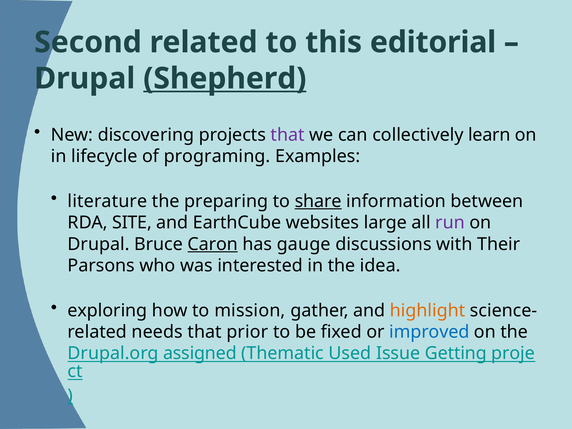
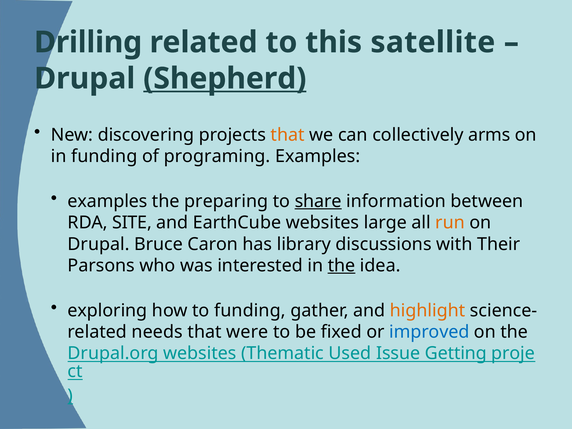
Second: Second -> Drilling (88, 42)
editorial: editorial -> satellite (433, 42)
that colour: purple -> orange (288, 135)
learn: learn -> arms (489, 135)
in lifecycle: lifecycle -> funding (104, 156)
literature: literature -> examples (108, 201)
run colour: purple -> orange (450, 223)
Caron underline: present -> none (213, 244)
gauge: gauge -> library (304, 244)
the underline: none -> present (342, 266)
to mission: mission -> funding (250, 311)
prior: prior -> were (247, 332)
Drupal.org assigned: assigned -> websites (200, 353)
